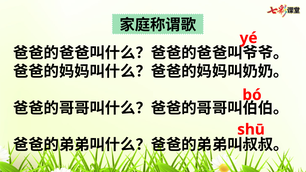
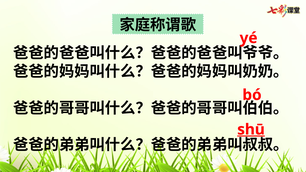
shū underline: none -> present (251, 130)
